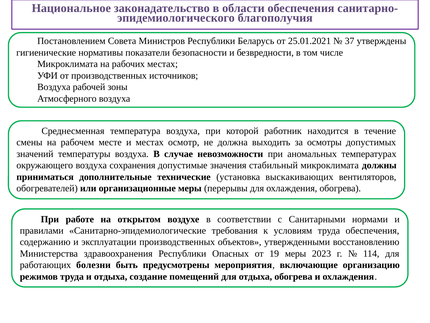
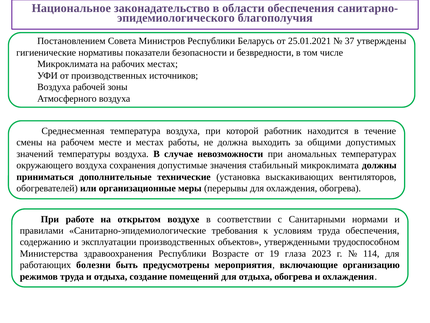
осмотр: осмотр -> работы (184, 142)
осмотры: осмотры -> общими (324, 142)
восстановлению: восстановлению -> трудоспособном (366, 242)
Опасных: Опасных -> Возрасте (231, 253)
19 меры: меры -> глаза (295, 253)
